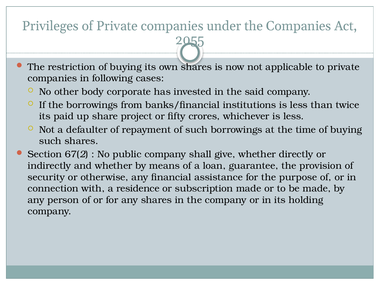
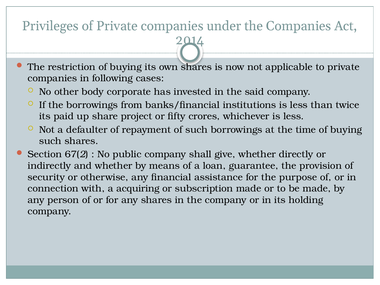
2055: 2055 -> 2014 (190, 40)
residence: residence -> acquiring (138, 189)
